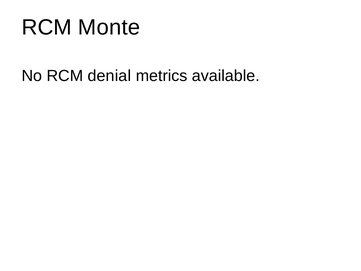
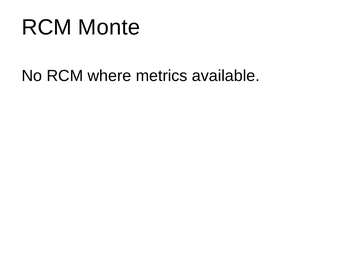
denial: denial -> where (109, 76)
